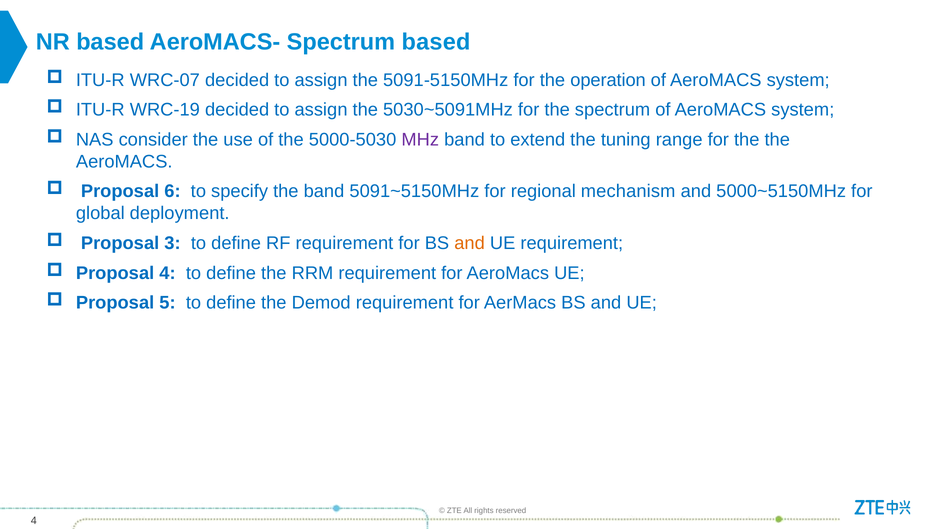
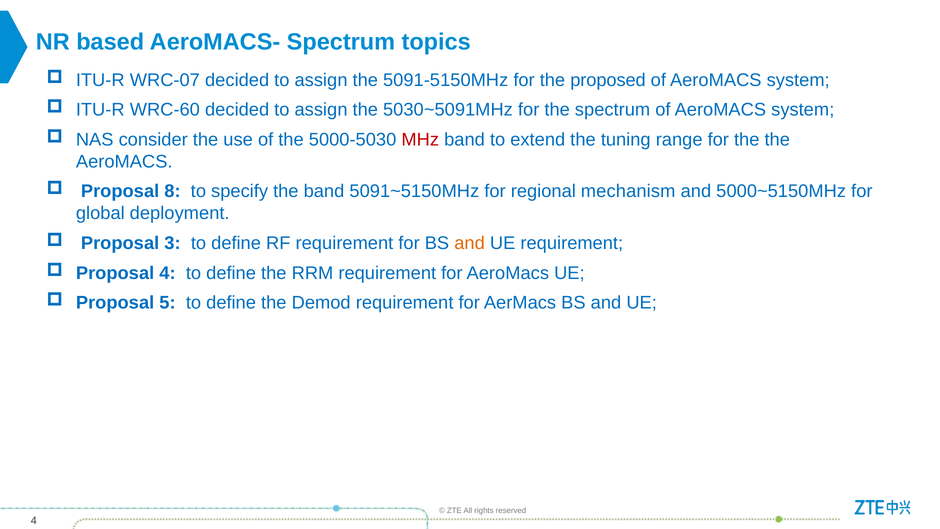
Spectrum based: based -> topics (436, 42)
operation: operation -> proposed (608, 80)
WRC-19: WRC-19 -> WRC-60 (165, 110)
MHz colour: purple -> red (420, 140)
6: 6 -> 8 (172, 191)
